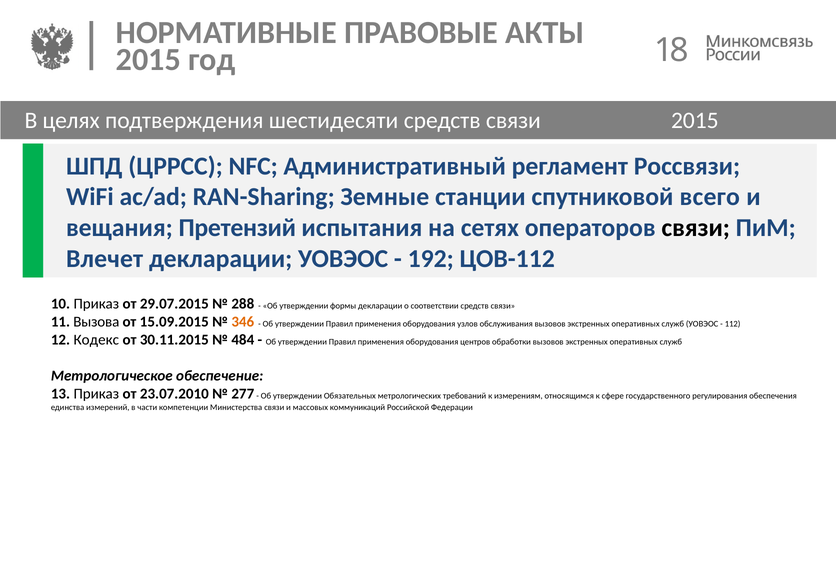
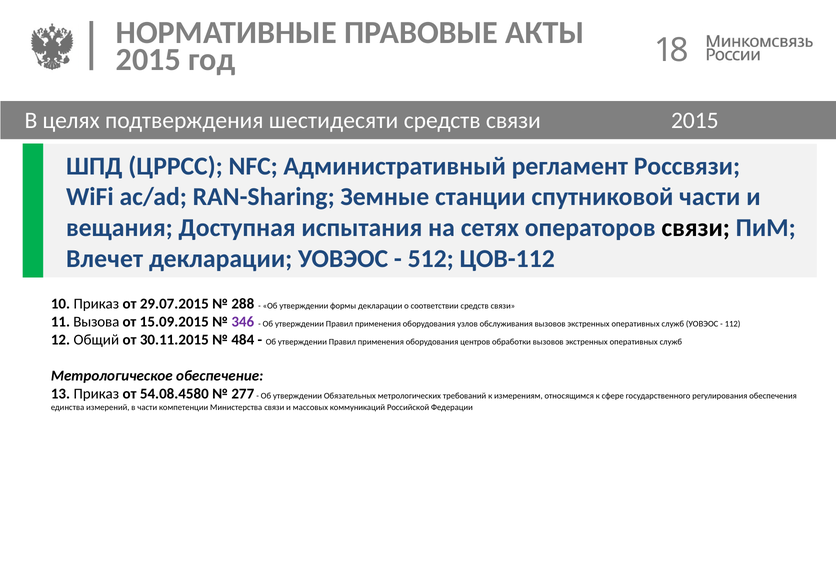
спутниковой всего: всего -> части (710, 197)
Претензий: Претензий -> Доступная (237, 228)
192: 192 -> 512 (431, 259)
346 colour: orange -> purple (243, 322)
Кодекс: Кодекс -> Общий (96, 340)
23.07.2010: 23.07.2010 -> 54.08.4580 (174, 394)
